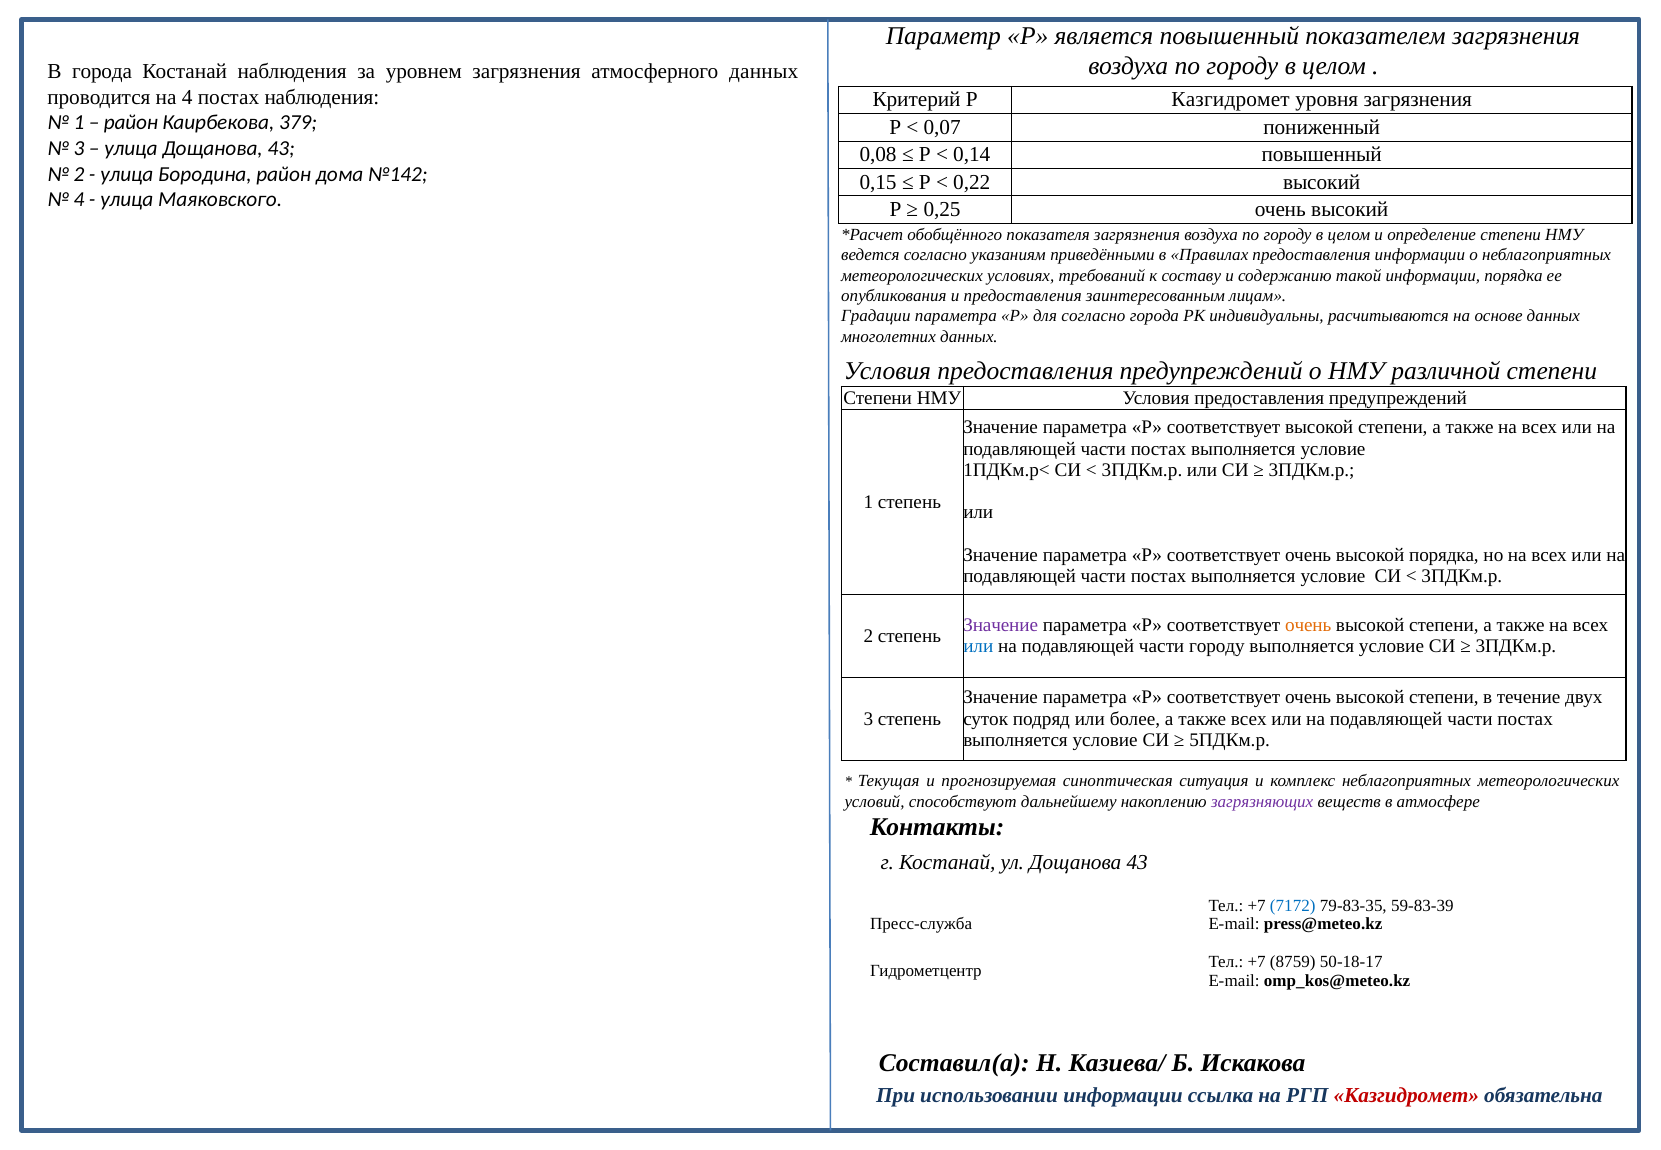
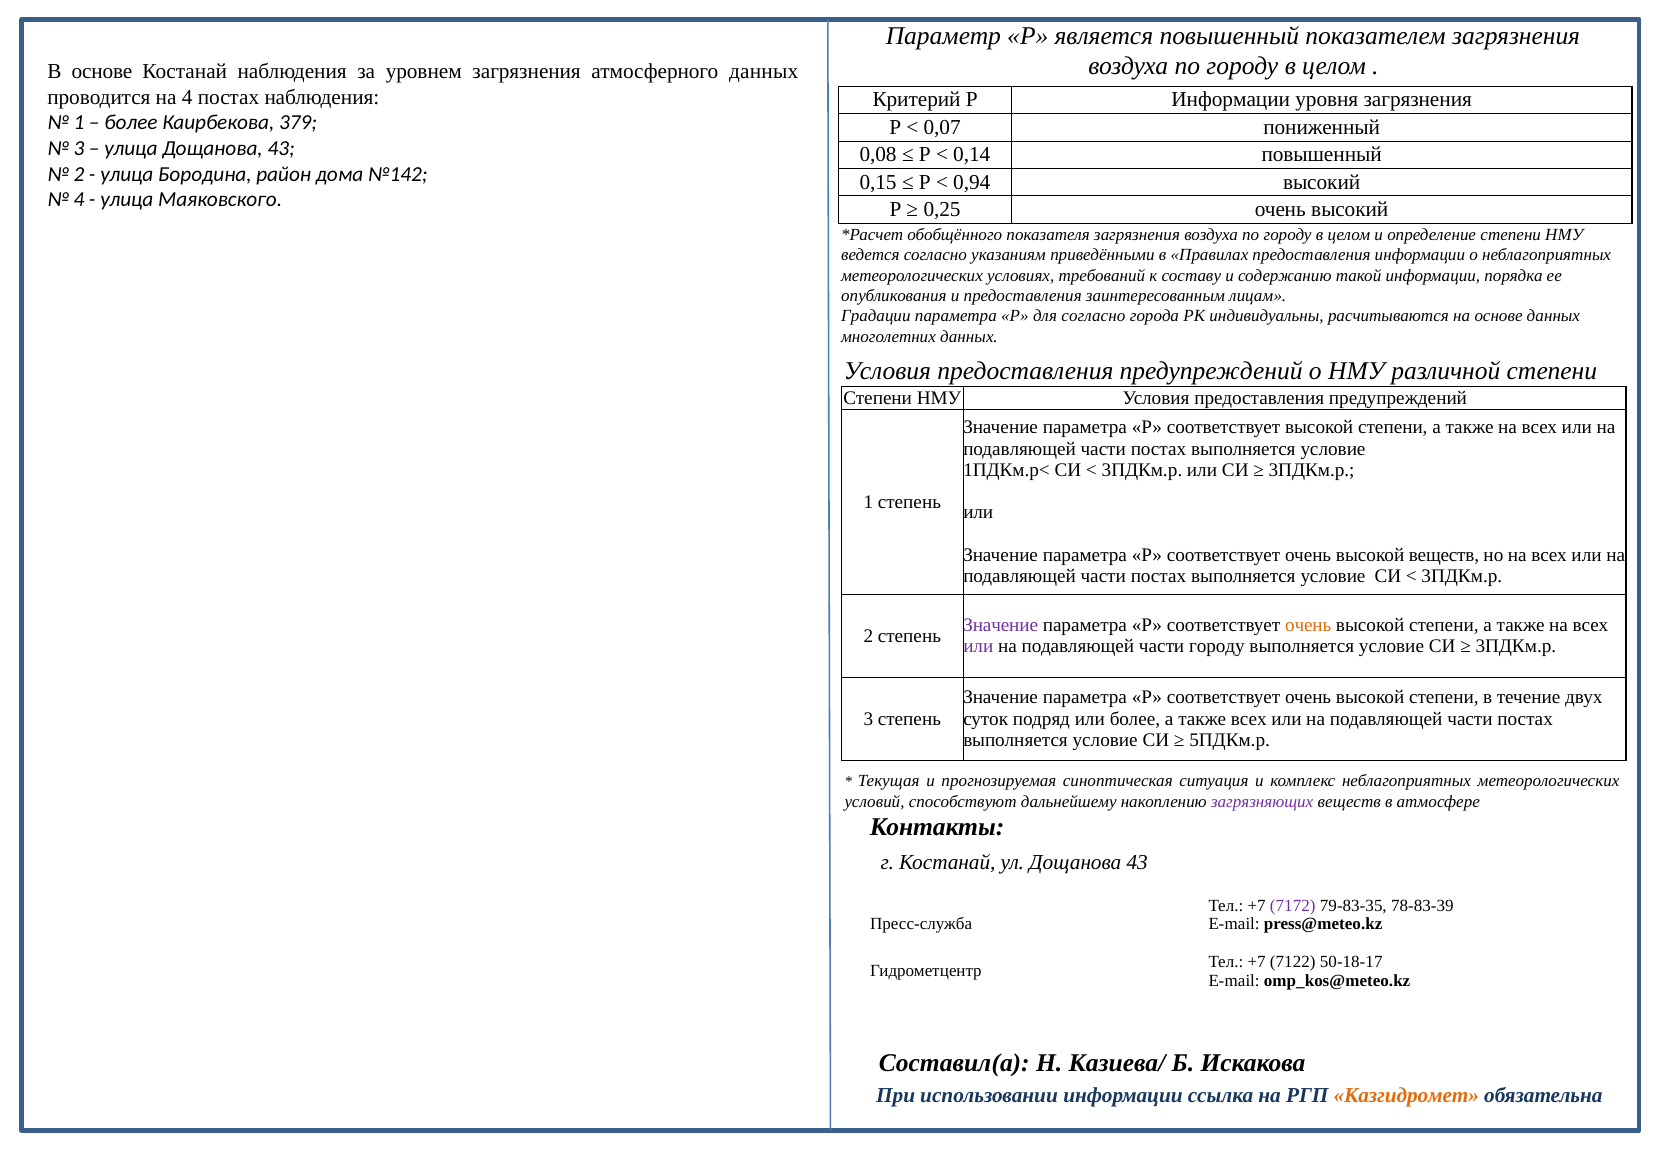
В города: города -> основе (102, 72)
Р Казгидромет: Казгидромет -> Информации (1231, 100)
район: район -> более (131, 123)
0,22: 0,22 -> 0,94 (972, 182)
высокой порядка: порядка -> веществ (1444, 555)
или colour: blue -> purple (978, 646)
7172 colour: blue -> purple (1293, 905)
59-83-39: 59-83-39 -> 78-83-39 (1422, 905)
8759: 8759 -> 7122 (1293, 962)
Казгидромет colour: red -> orange (1406, 1095)
